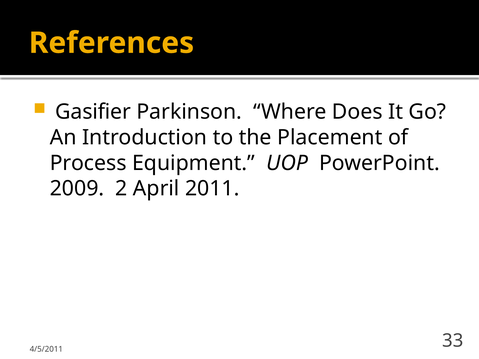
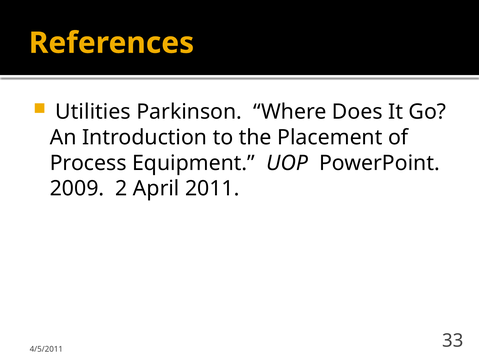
Gasifier: Gasifier -> Utilities (93, 112)
